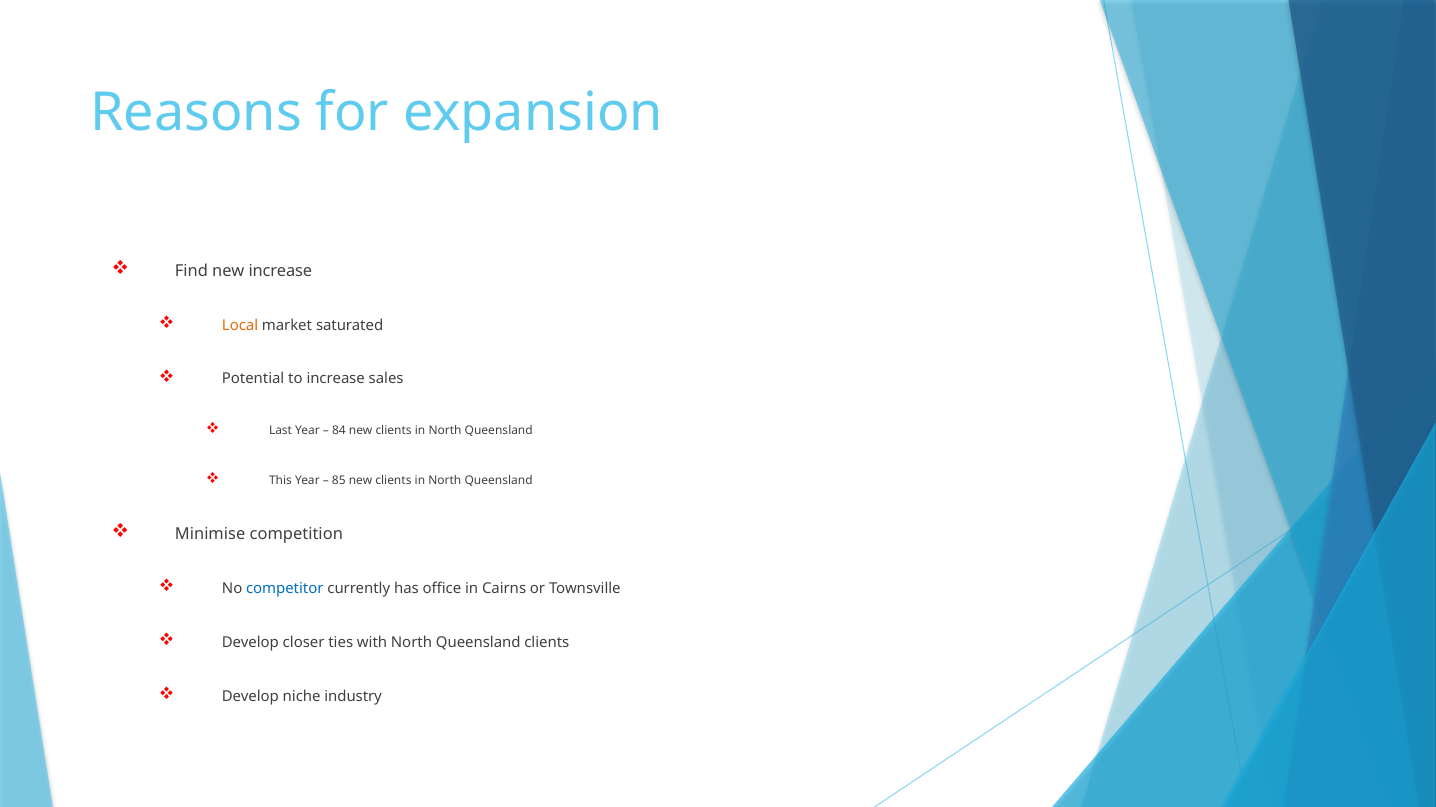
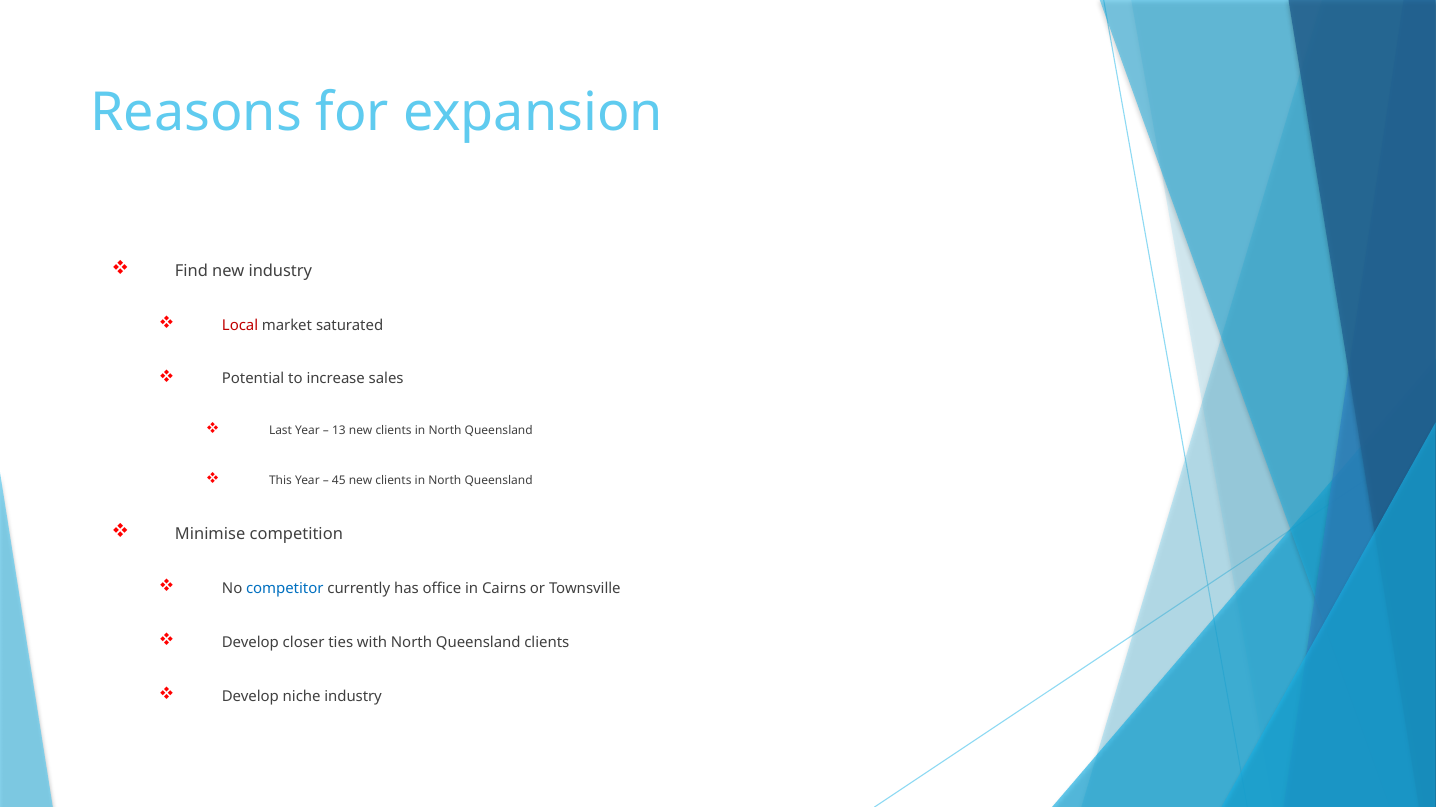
new increase: increase -> industry (280, 271)
Local colour: orange -> red (240, 326)
84: 84 -> 13 (339, 431)
85: 85 -> 45 (339, 481)
